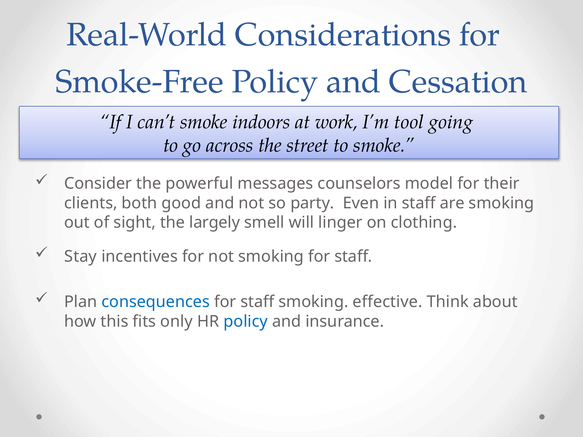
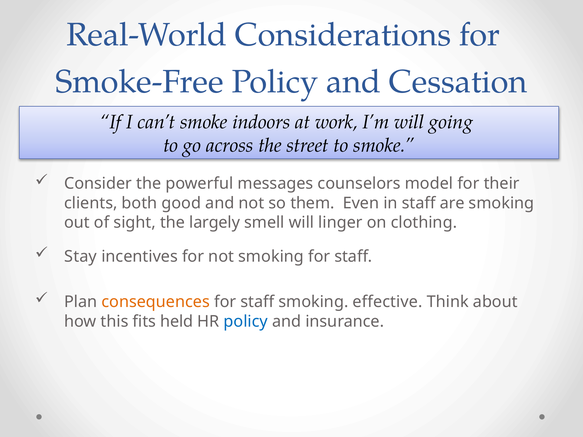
I’m tool: tool -> will (409, 122)
party: party -> them (312, 203)
consequences colour: blue -> orange (156, 302)
only: only -> held (177, 322)
